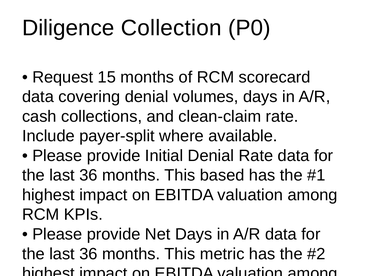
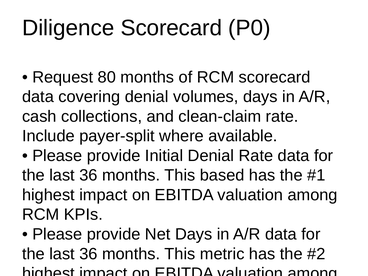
Diligence Collection: Collection -> Scorecard (171, 28)
15: 15 -> 80 (107, 77)
